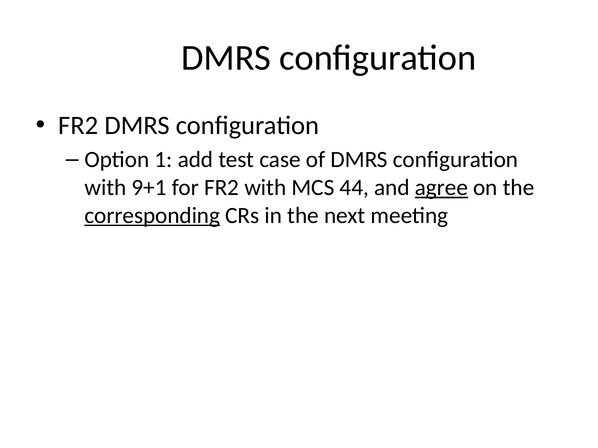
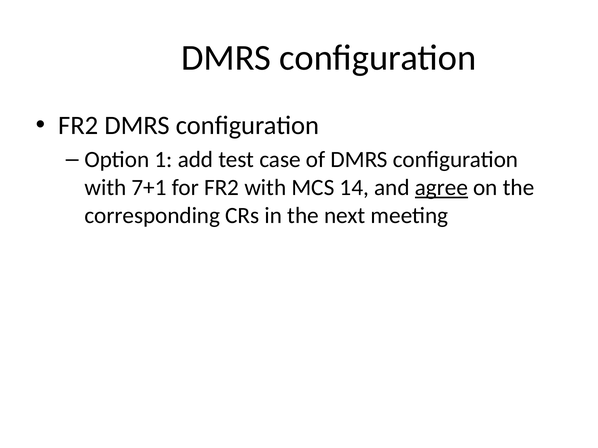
9+1: 9+1 -> 7+1 (149, 188)
44: 44 -> 14 (354, 188)
corresponding underline: present -> none (152, 216)
